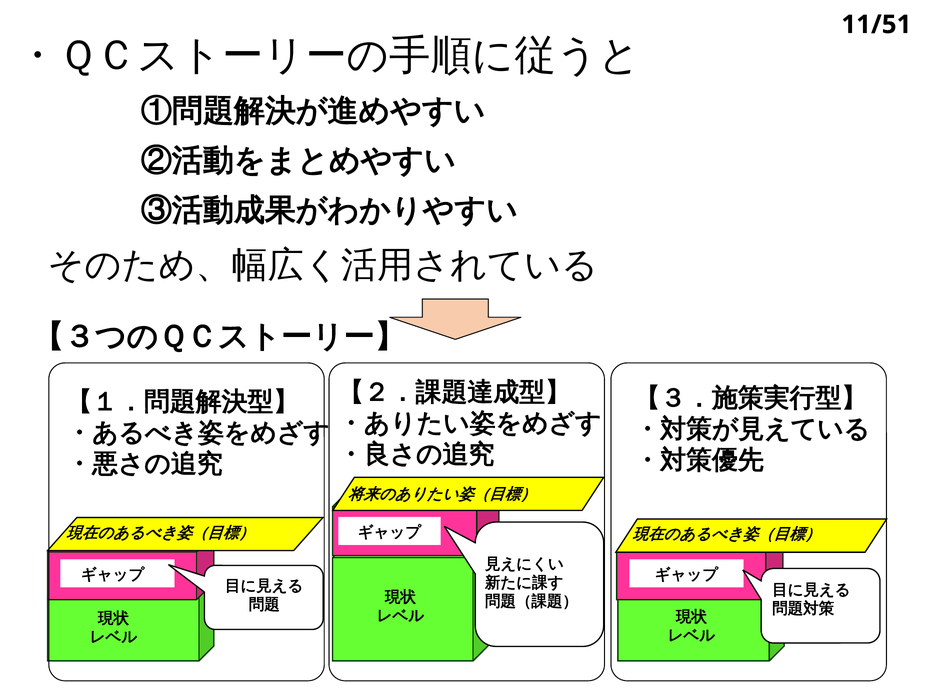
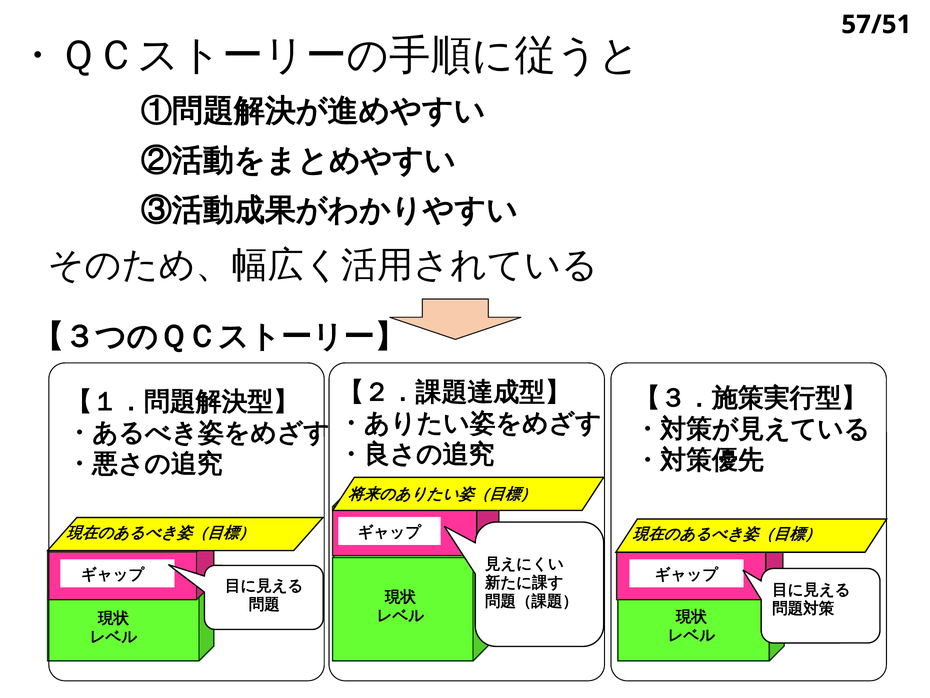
11/51: 11/51 -> 57/51 (876, 25)
